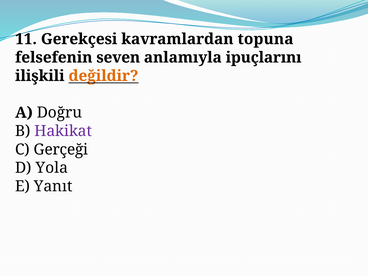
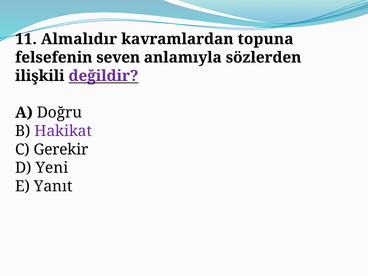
Gerekçesi: Gerekçesi -> Almalıdır (79, 39)
ipuçlarını: ipuçlarını -> sözlerden (264, 57)
değildir colour: orange -> purple (104, 76)
Gerçeği: Gerçeği -> Gerekir (61, 149)
Yola: Yola -> Yeni (52, 168)
